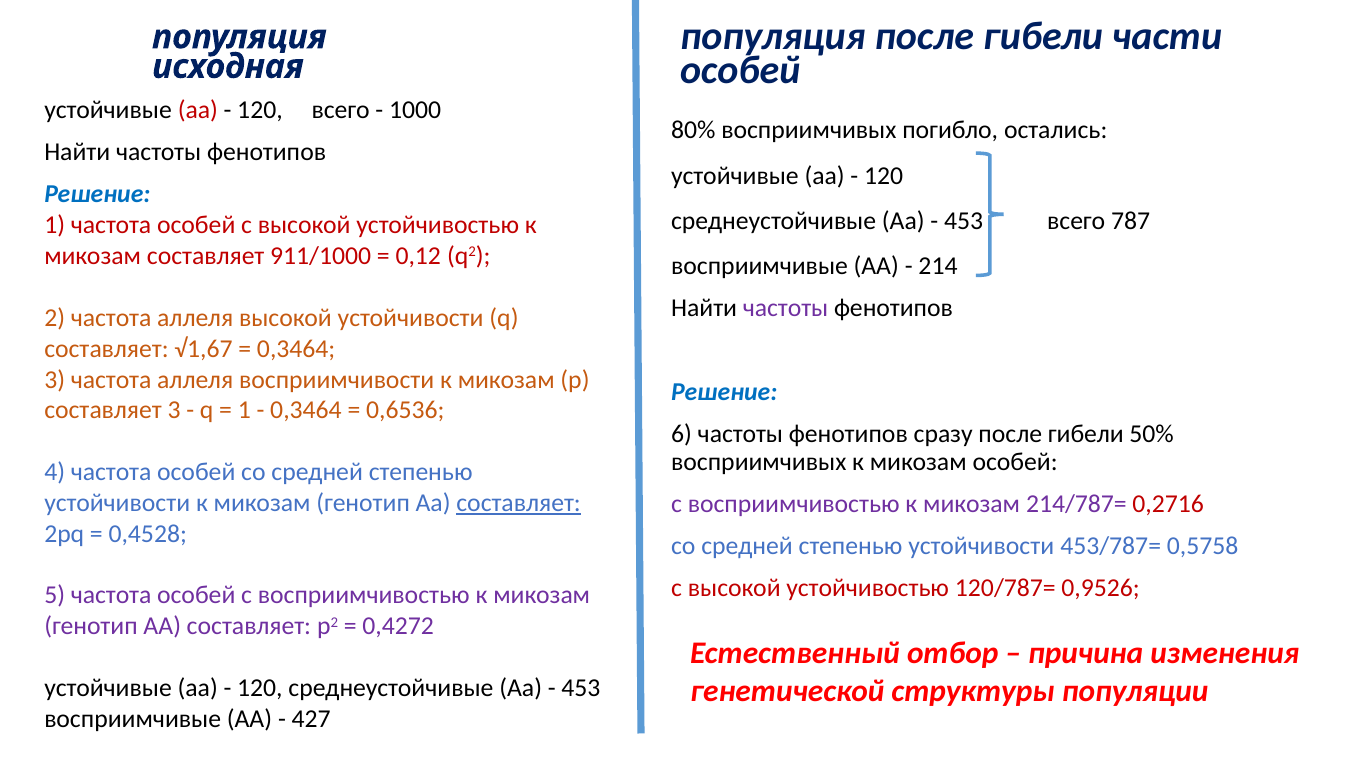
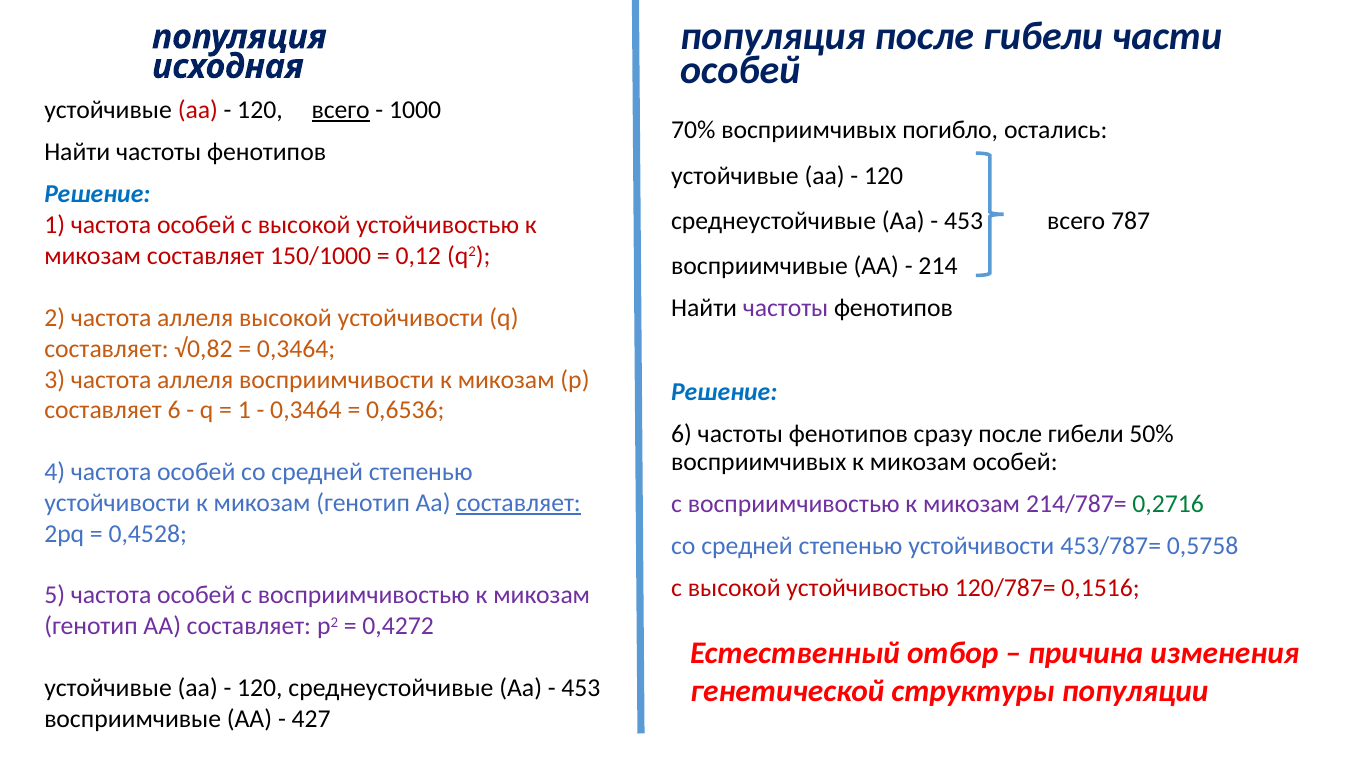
всего underline: none -> present (341, 110)
80%: 80% -> 70% (693, 130)
911/1000: 911/1000 -> 150/1000 (321, 256)
√1,67: √1,67 -> √0,82 (204, 349)
составляет 3: 3 -> 6 (174, 411)
0,2716 colour: red -> green (1168, 504)
0,9526: 0,9526 -> 0,1516 (1101, 588)
